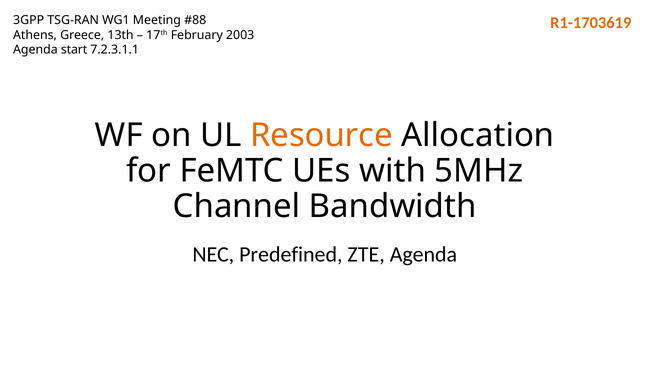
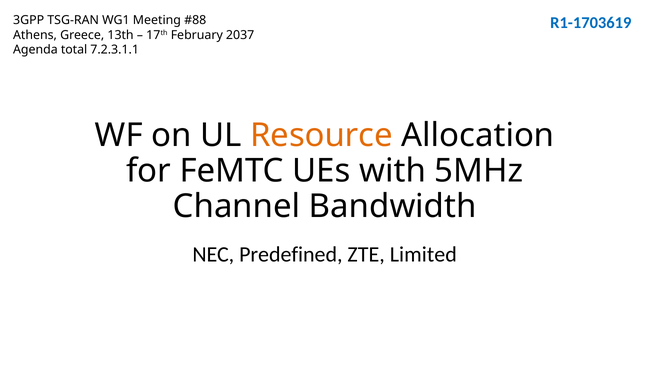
R1-1703619 colour: orange -> blue (591, 23)
2003: 2003 -> 2037 (240, 35)
start: start -> total (74, 50)
ZTE Agenda: Agenda -> Limited (423, 255)
